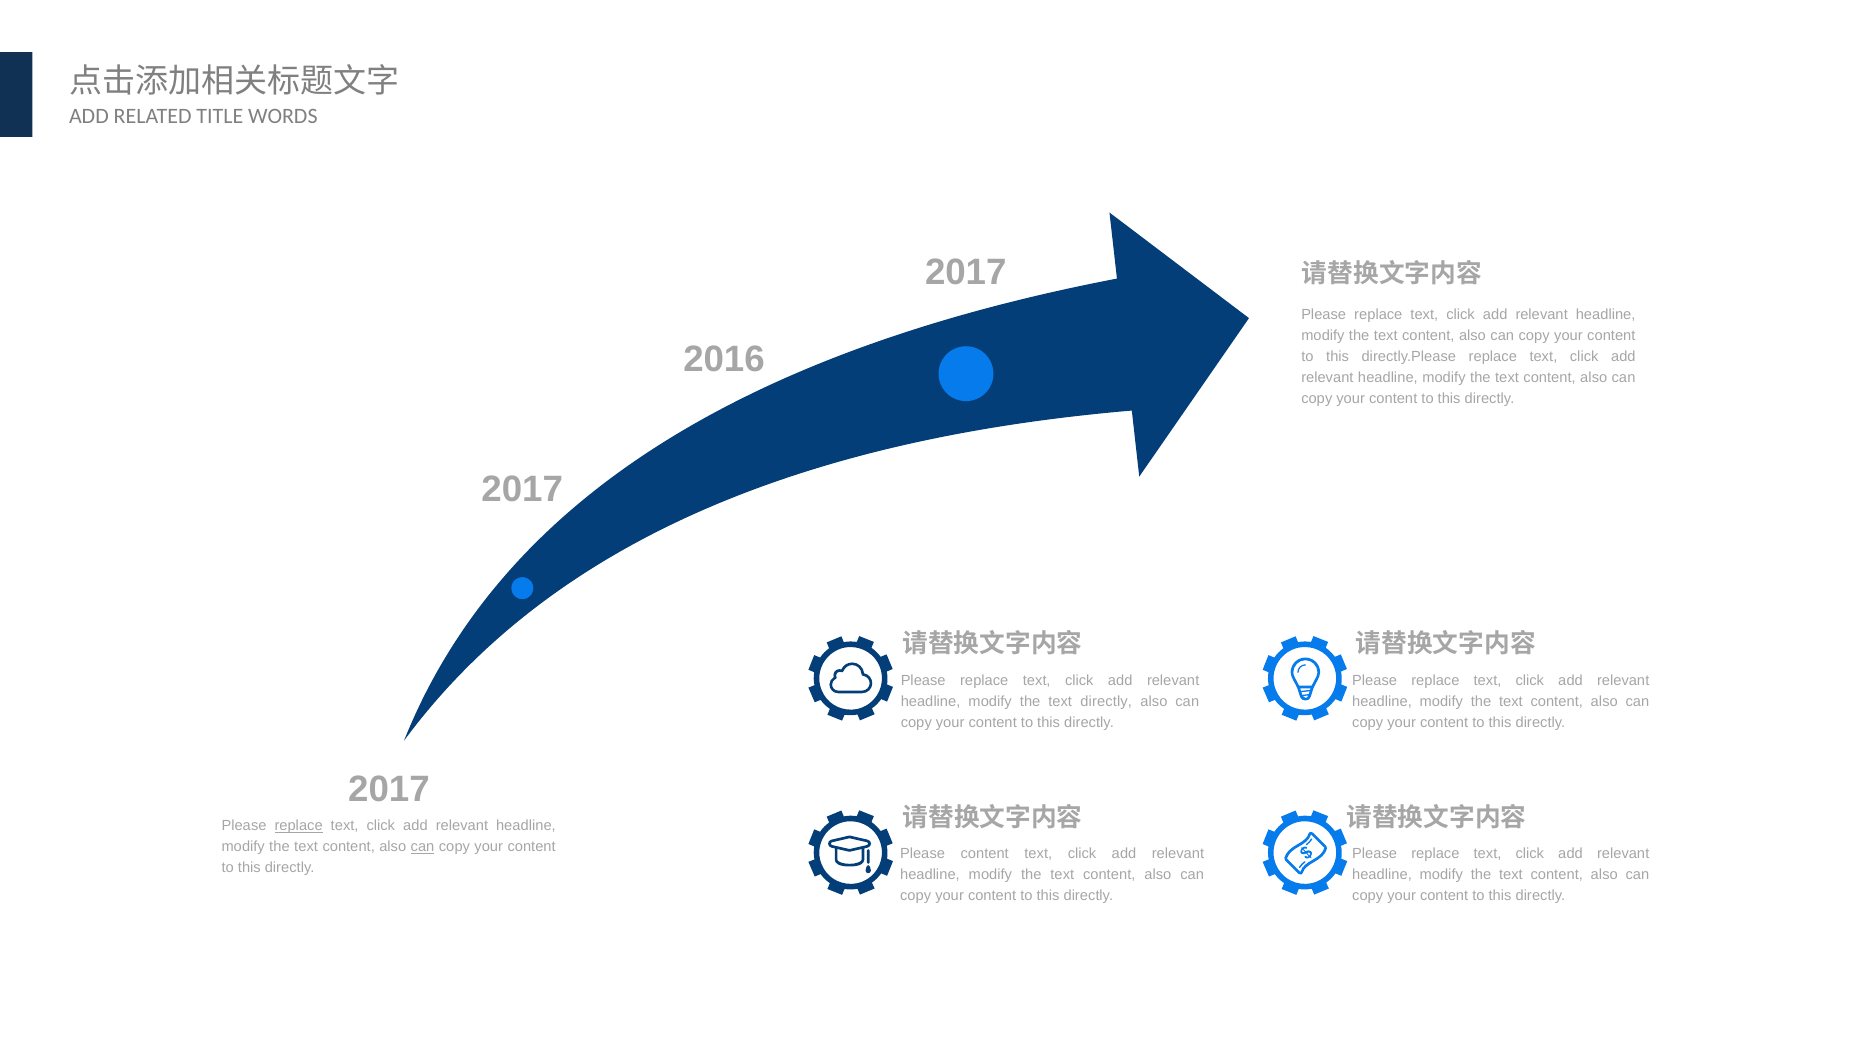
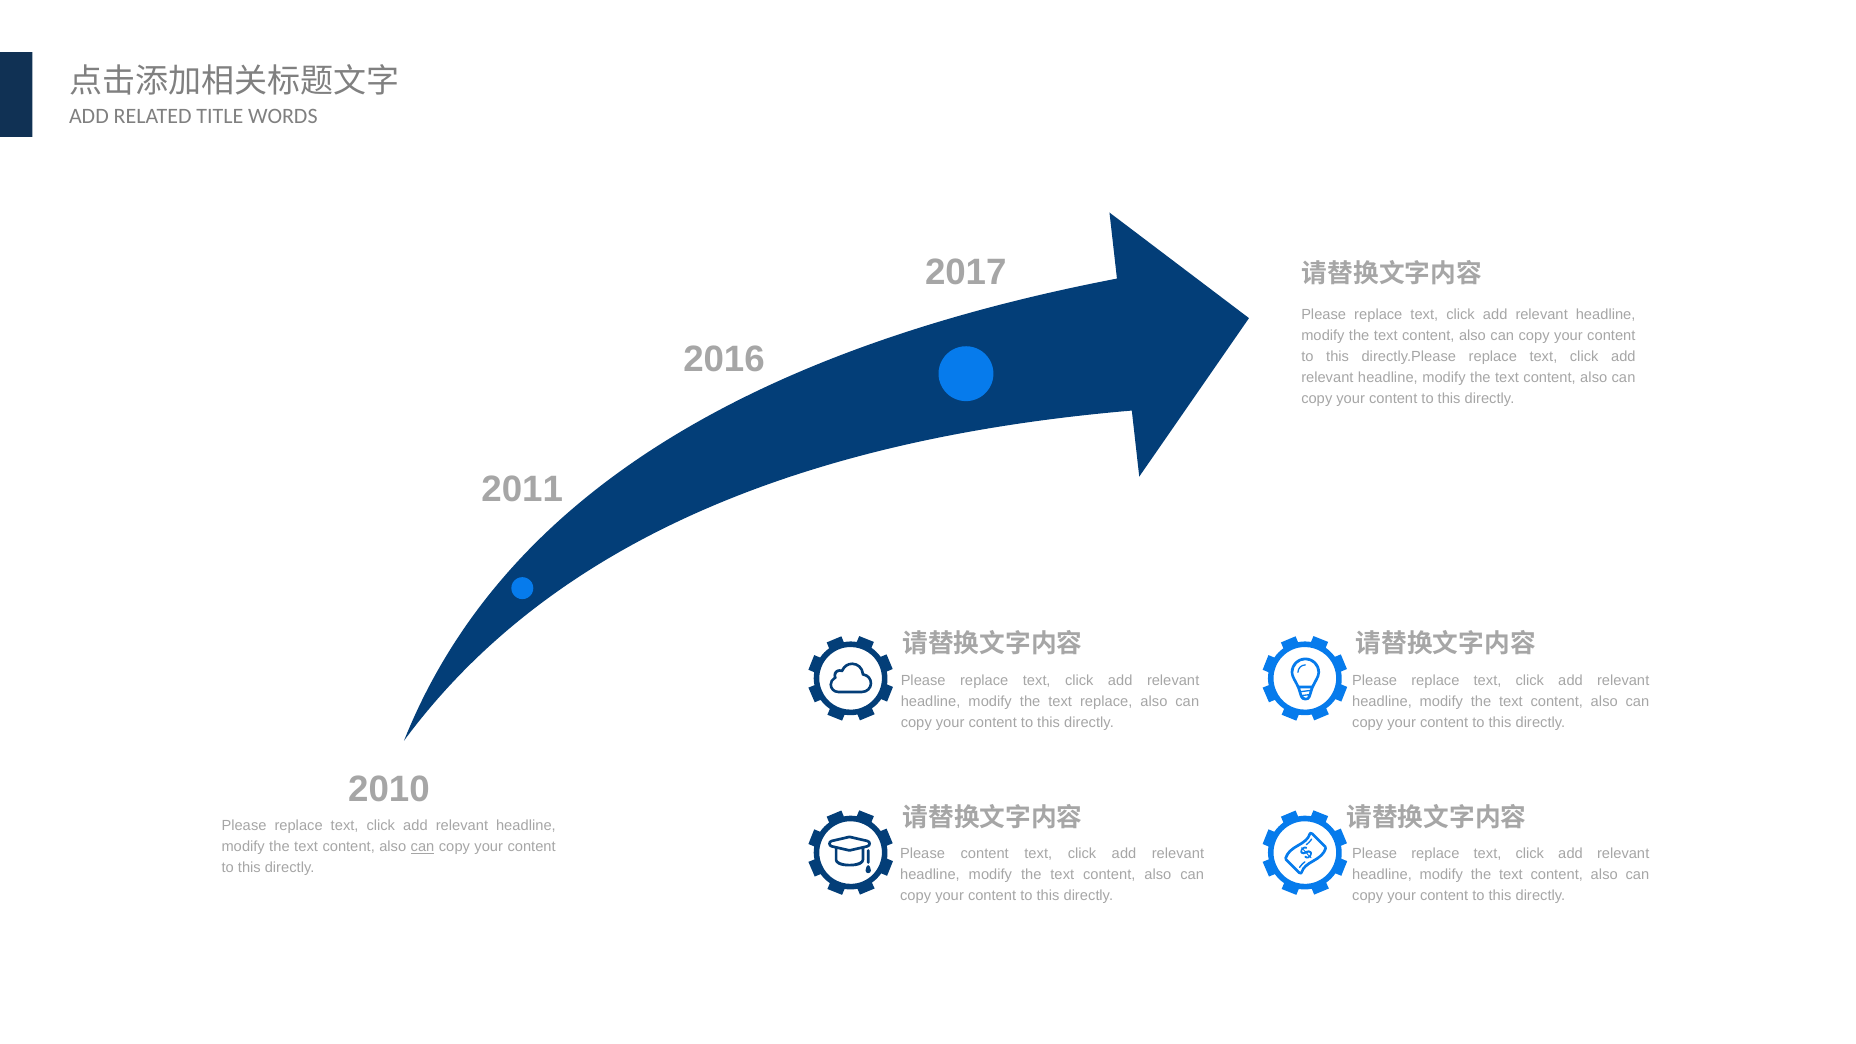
2017: 2017 -> 2011 (522, 490)
text directly: directly -> replace (1106, 701)
2017: 2017 -> 2010 (389, 789)
replace underline: present -> none (299, 826)
